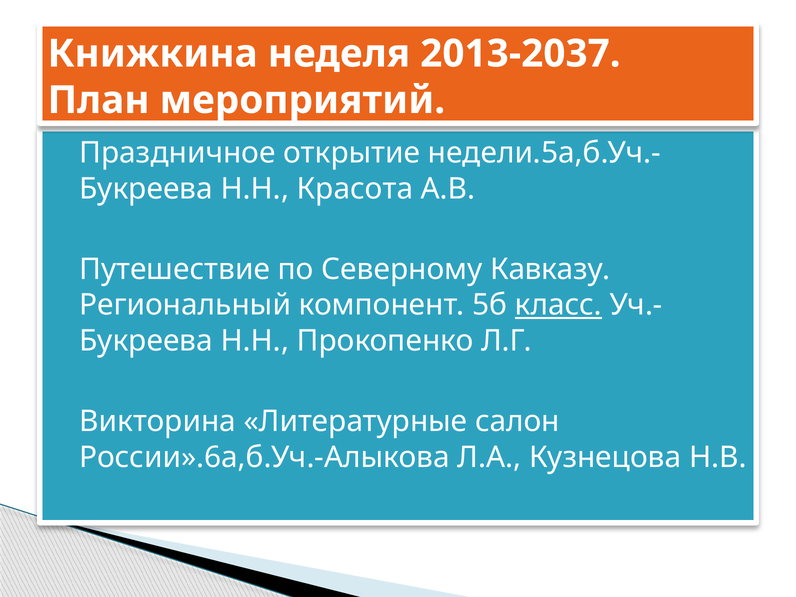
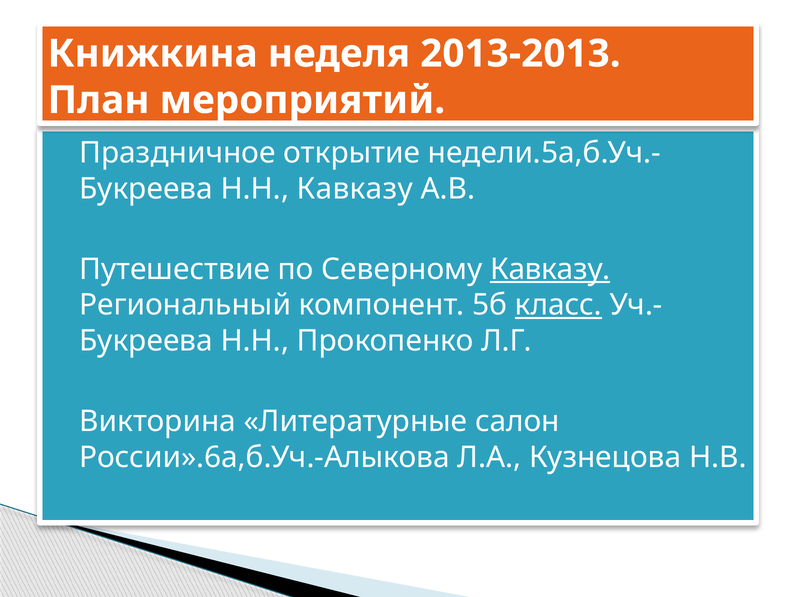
2013-2037: 2013-2037 -> 2013-2013 (520, 54)
Н.Н Красота: Красота -> Кавказу (355, 189)
Кавказу underline: none -> present (550, 269)
